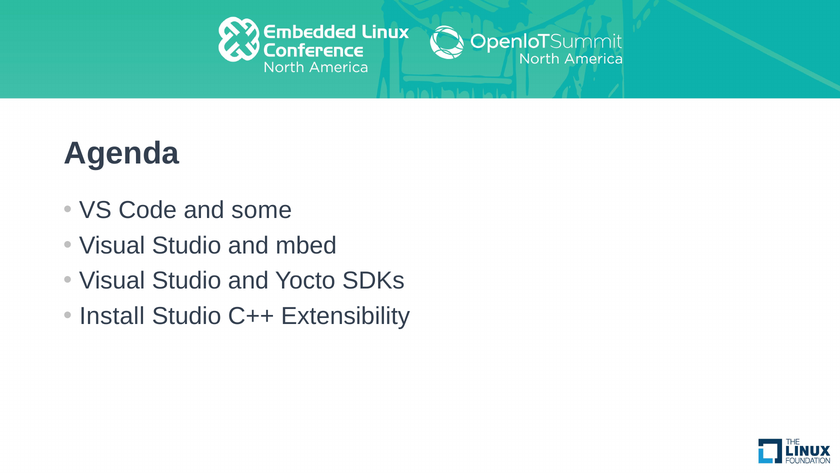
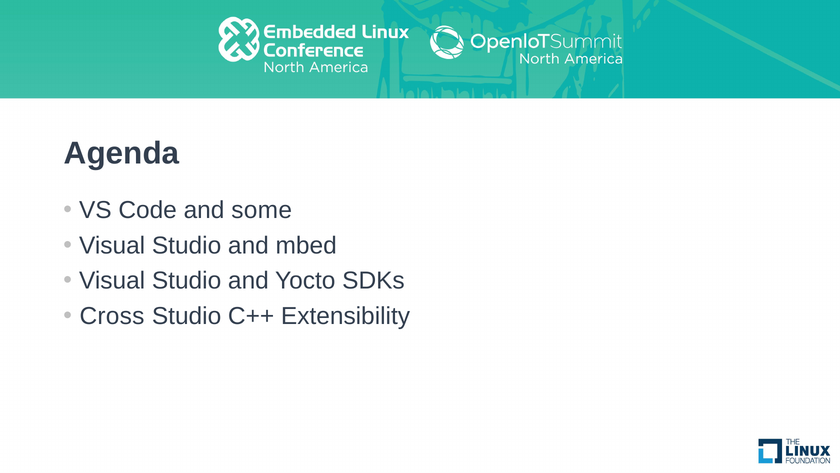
Install: Install -> Cross (112, 316)
